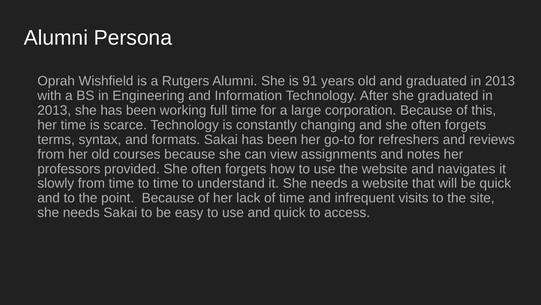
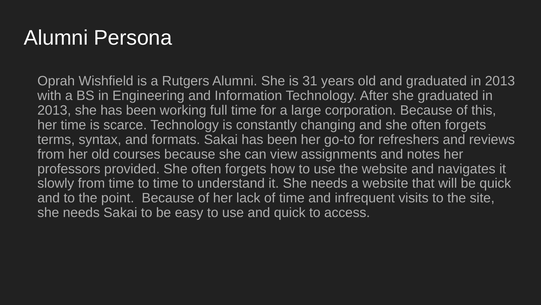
91: 91 -> 31 (310, 81)
